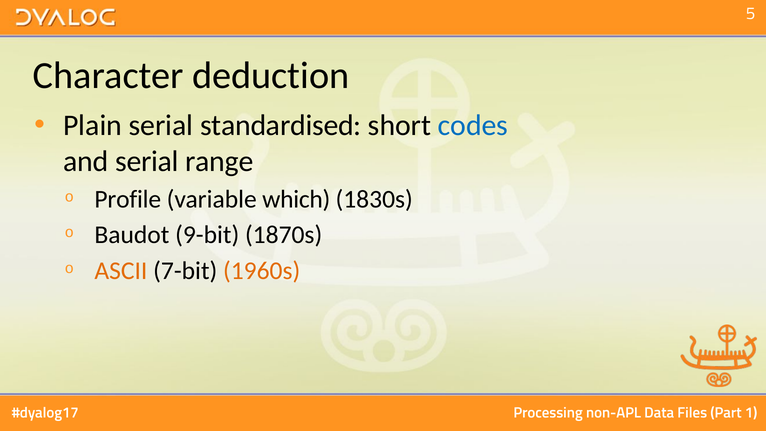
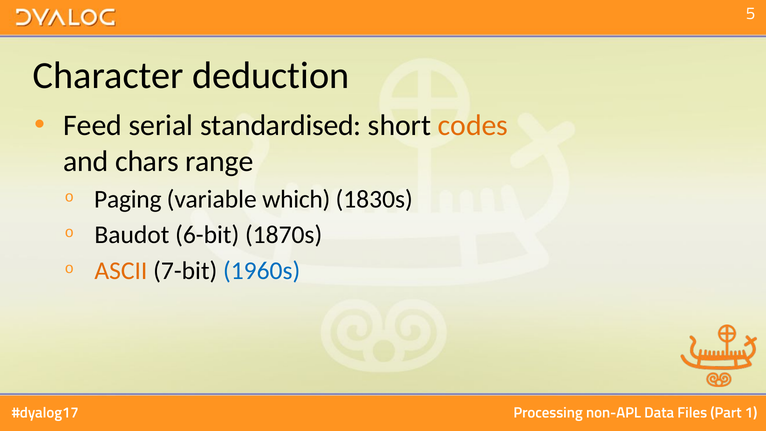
Plain: Plain -> Feed (93, 125)
codes colour: blue -> orange (473, 125)
and serial: serial -> chars (147, 161)
Profile: Profile -> Paging (128, 199)
9-bit: 9-bit -> 6-bit (207, 235)
1960s colour: orange -> blue (262, 271)
